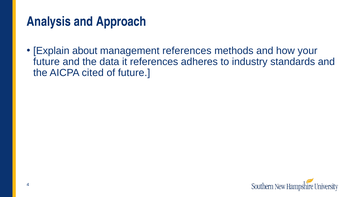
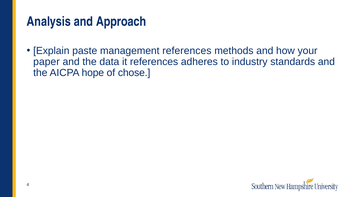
about: about -> paste (85, 51)
future: future -> paper (46, 62)
cited: cited -> hope (93, 73)
of future: future -> chose (134, 73)
